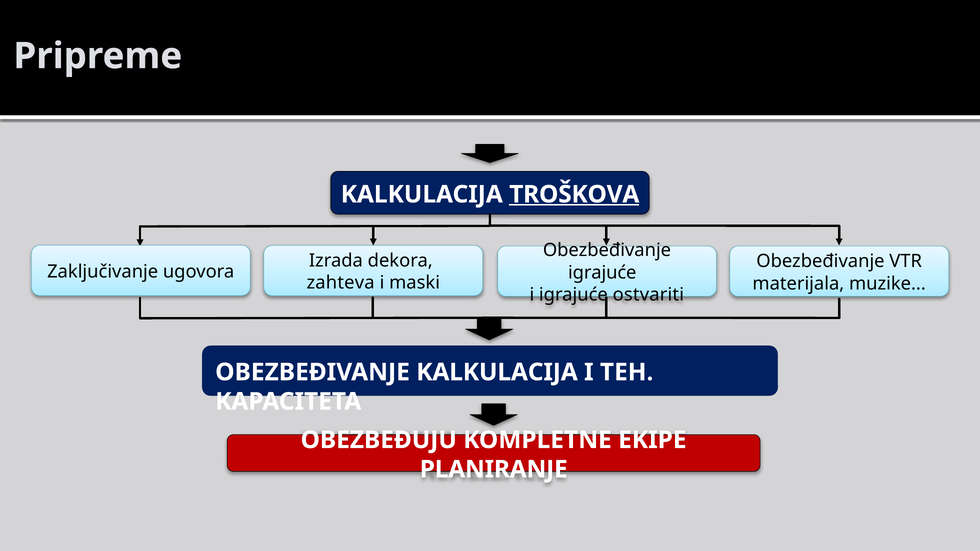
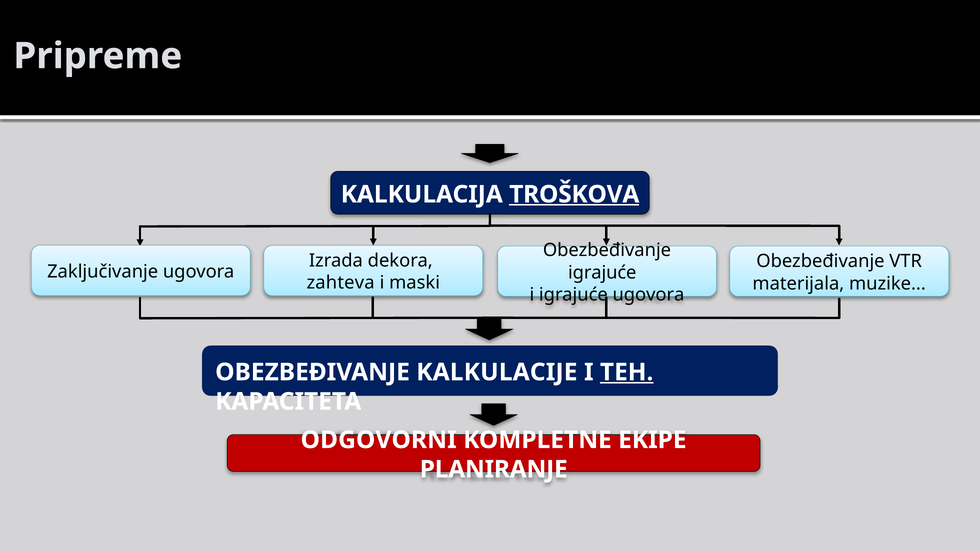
igrajuće ostvariti: ostvariti -> ugovora (648, 295)
OBEZBEĐIVANJE KALKULACIJA: KALKULACIJA -> KALKULACIJE (497, 372)
TEH underline: none -> present (627, 372)
OBEZBEĐUJU: OBEZBEĐUJU -> ODGOVORNI (379, 440)
